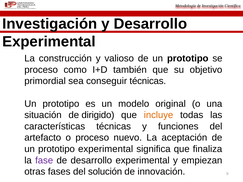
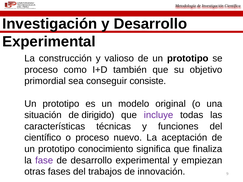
conseguir técnicas: técnicas -> consiste (148, 81)
incluye colour: orange -> purple (159, 115)
artefacto: artefacto -> científico (43, 138)
prototipo experimental: experimental -> conocimiento (106, 149)
solución: solución -> trabajos (105, 172)
